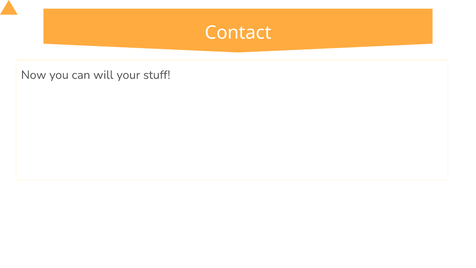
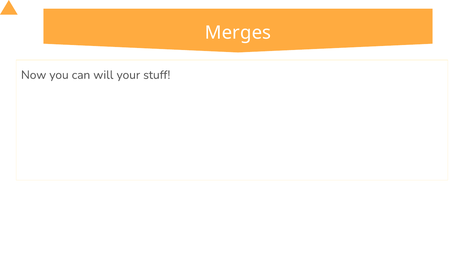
Contact: Contact -> Merges (238, 33)
